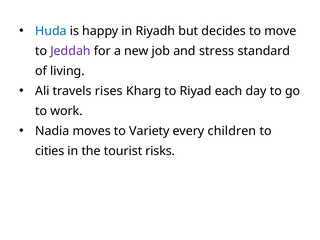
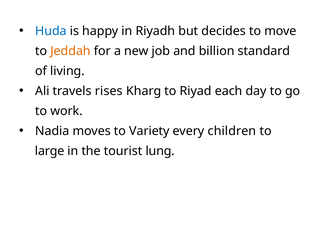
Jeddah colour: purple -> orange (71, 51)
stress: stress -> billion (217, 51)
cities: cities -> large (50, 151)
risks: risks -> lung (160, 151)
